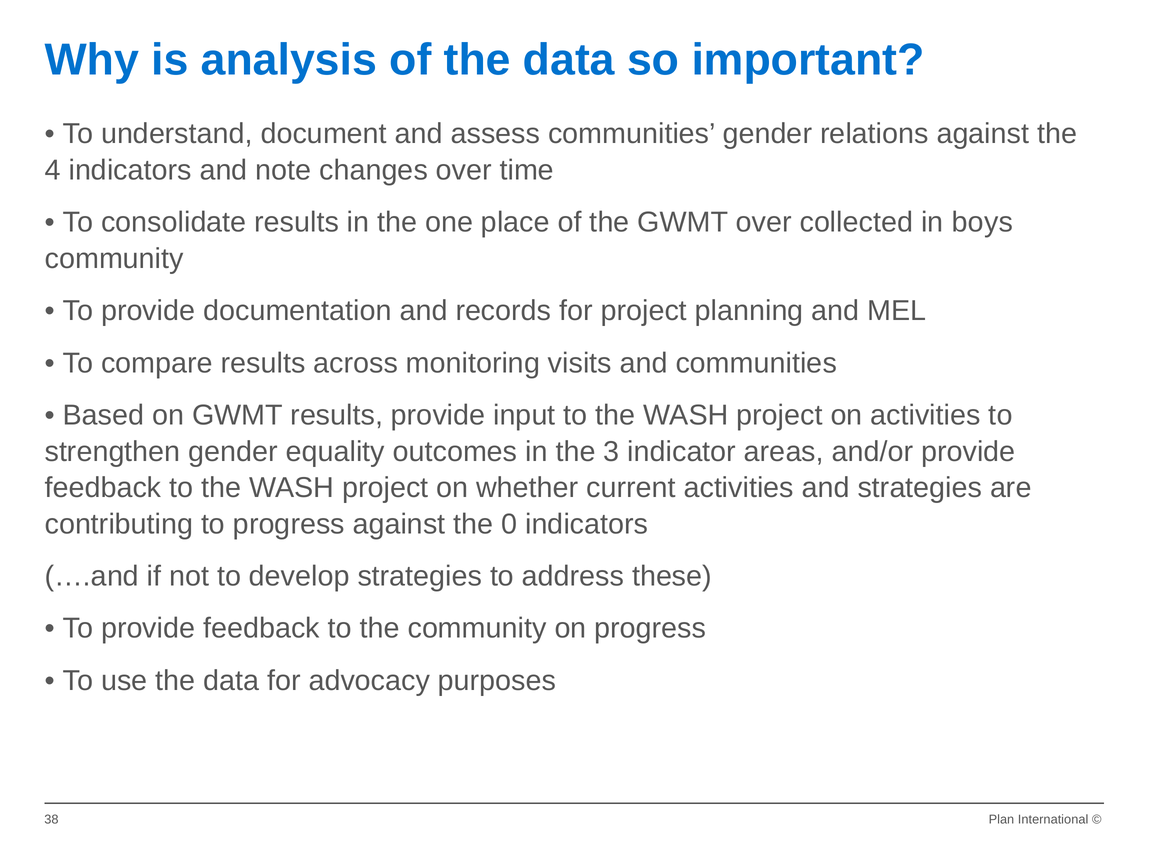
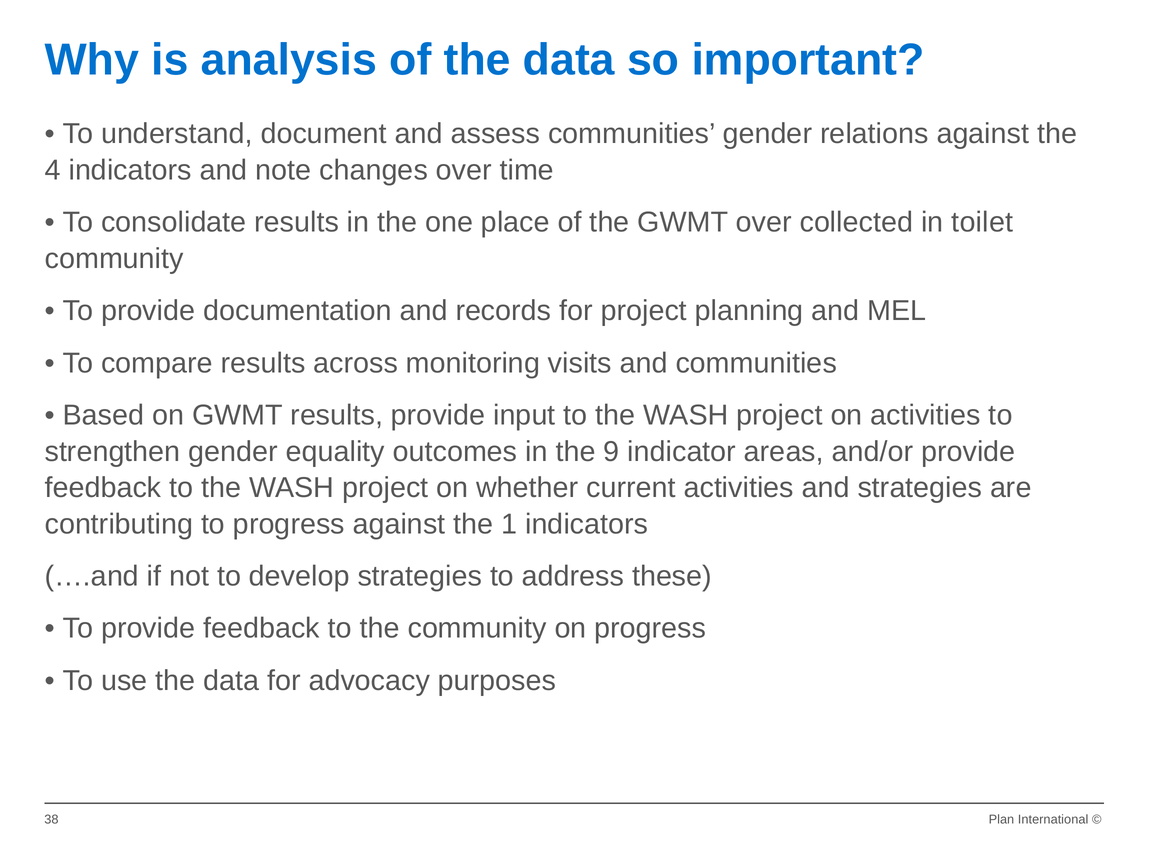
boys: boys -> toilet (982, 222)
3: 3 -> 9 (611, 451)
0: 0 -> 1 (509, 524)
